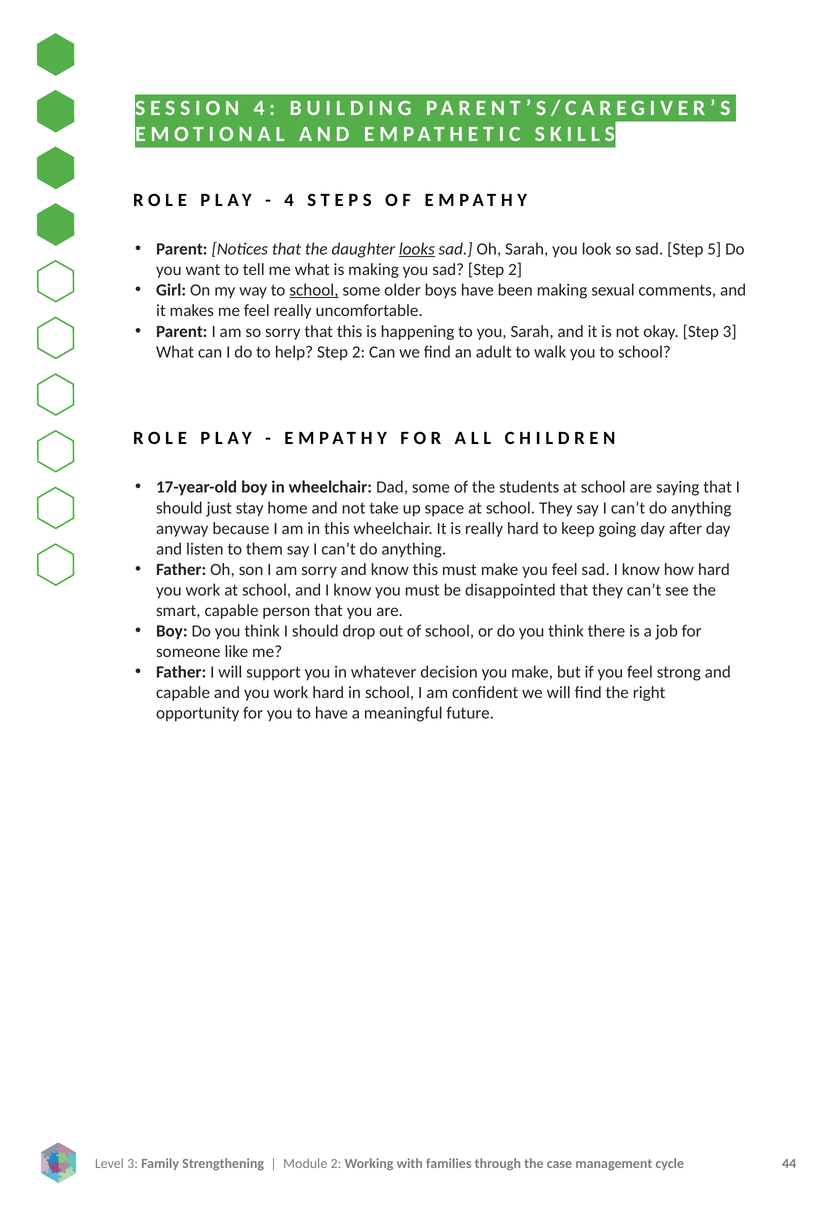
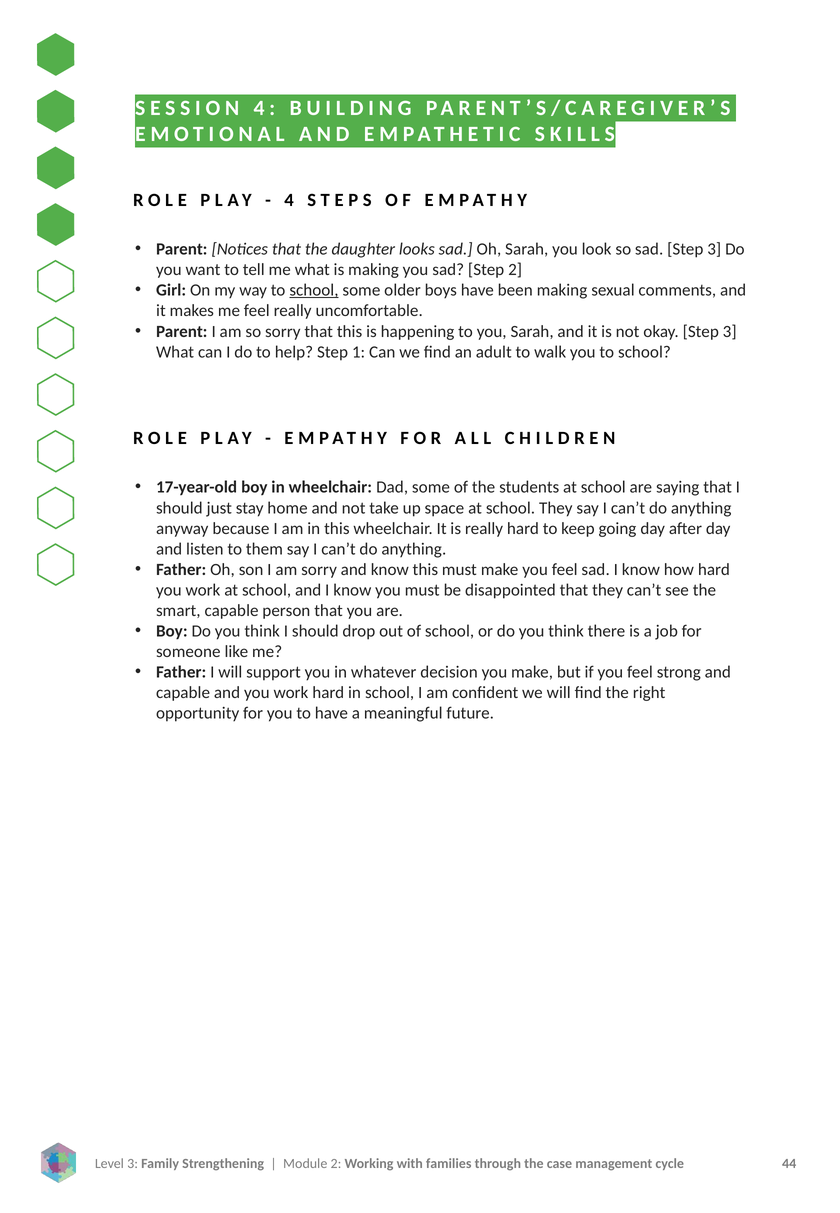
looks underline: present -> none (417, 249)
sad Step 5: 5 -> 3 (714, 249)
help Step 2: 2 -> 1 (359, 352)
